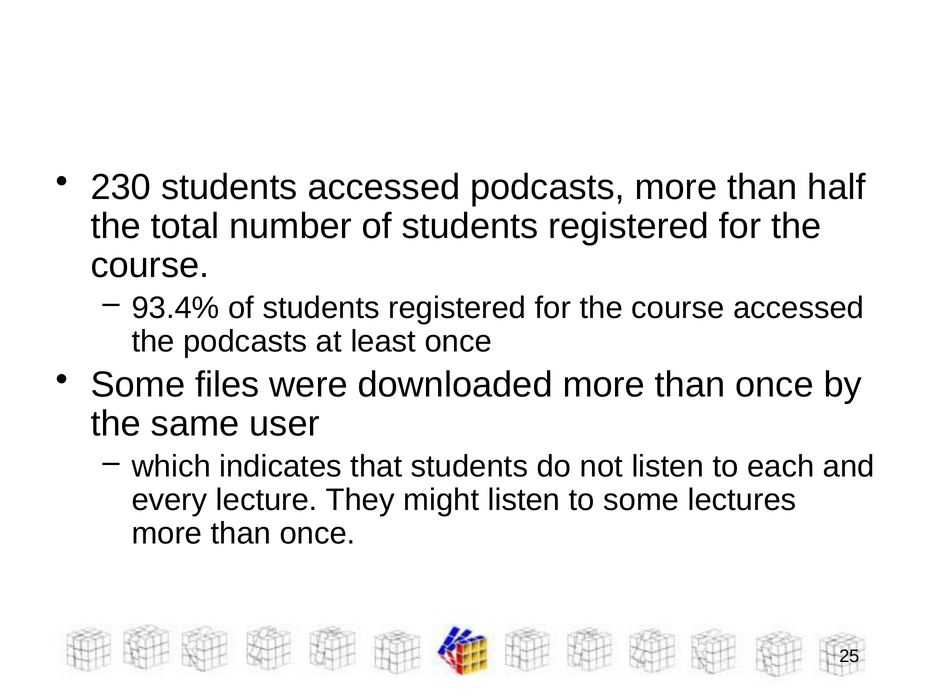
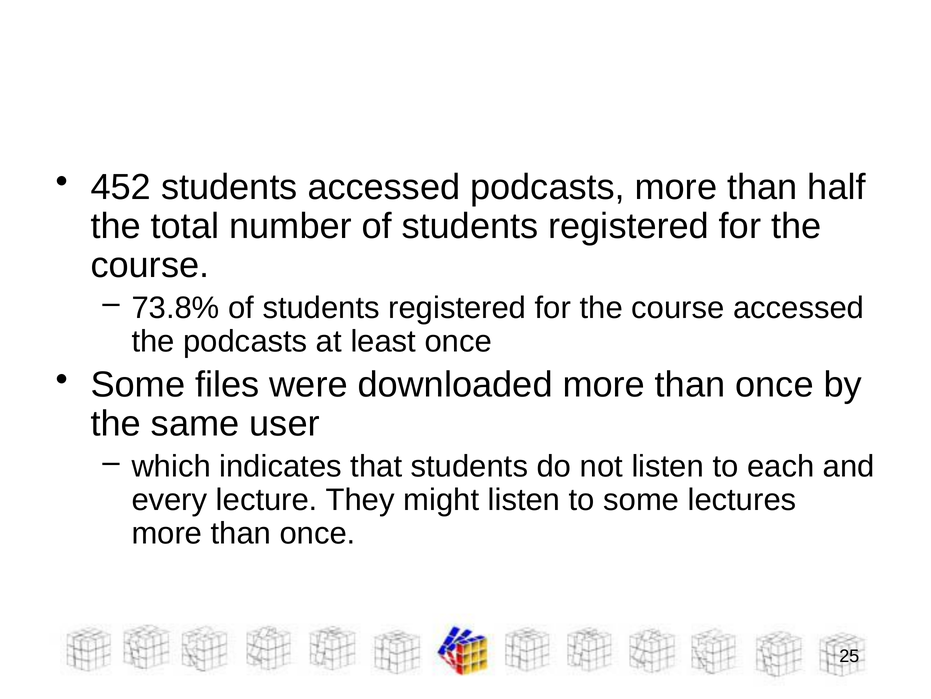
230: 230 -> 452 (121, 187)
93.4%: 93.4% -> 73.8% (175, 307)
